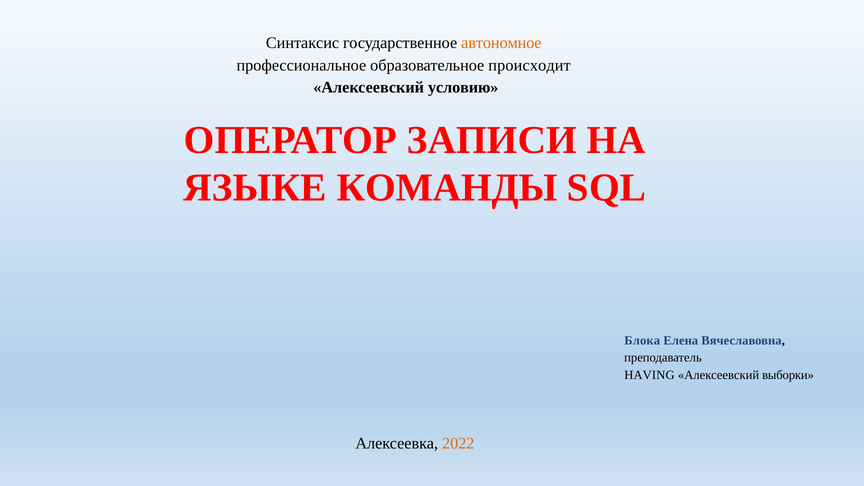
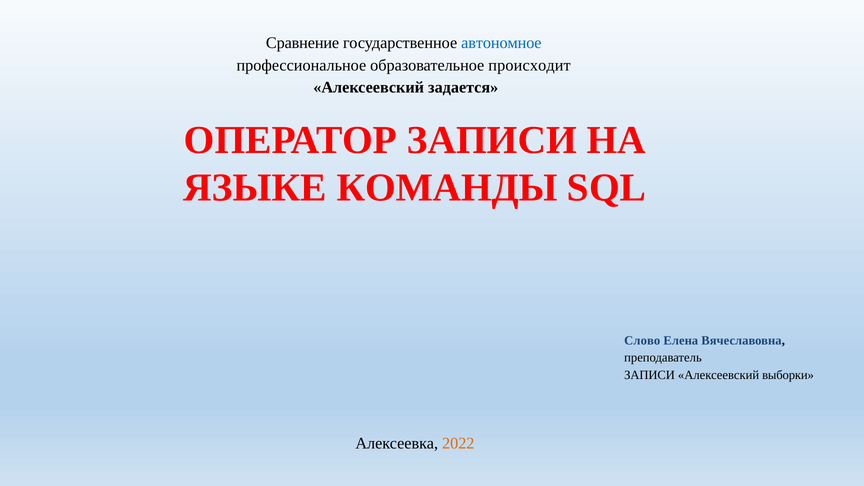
Синтаксис: Синтаксис -> Сравнение (303, 43)
автономное colour: orange -> blue (501, 43)
условию: условию -> задается (463, 88)
Блока: Блока -> Слово (642, 340)
HAVING: HAVING -> ЗАПИСИ (650, 375)
